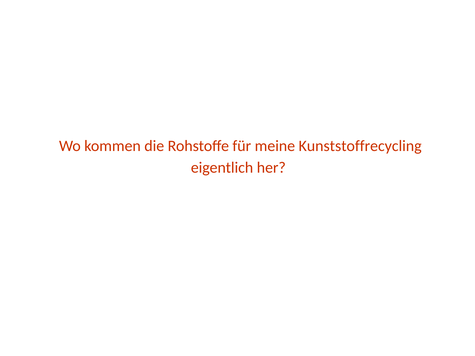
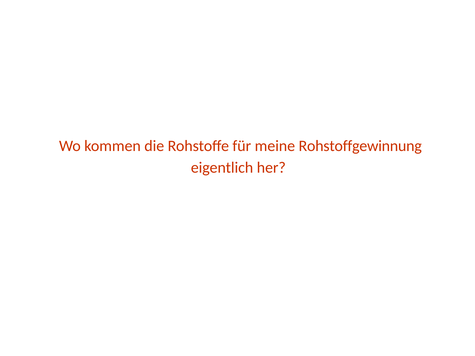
Kunststoffrecycling: Kunststoffrecycling -> Rohstoffgewinnung (360, 146)
